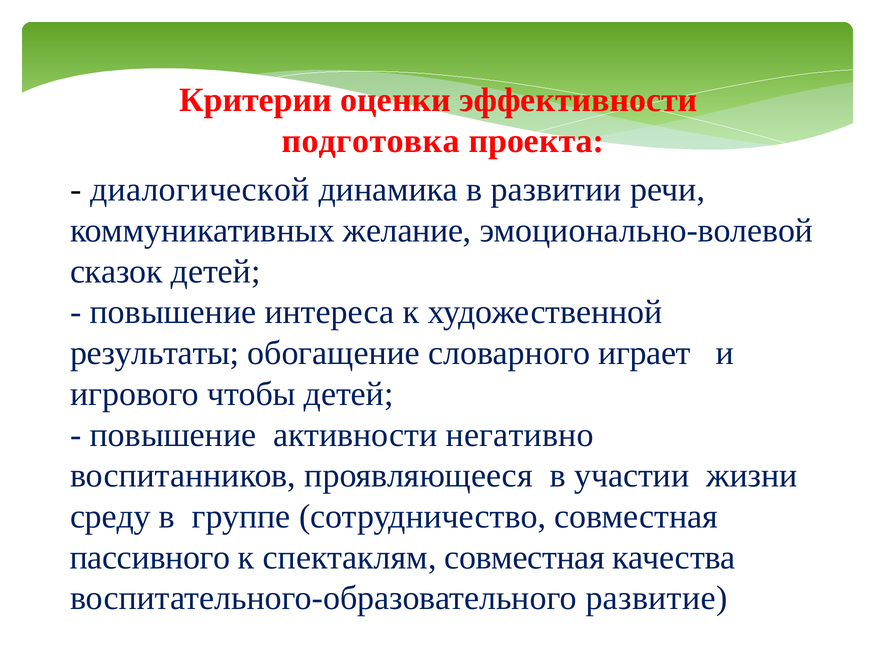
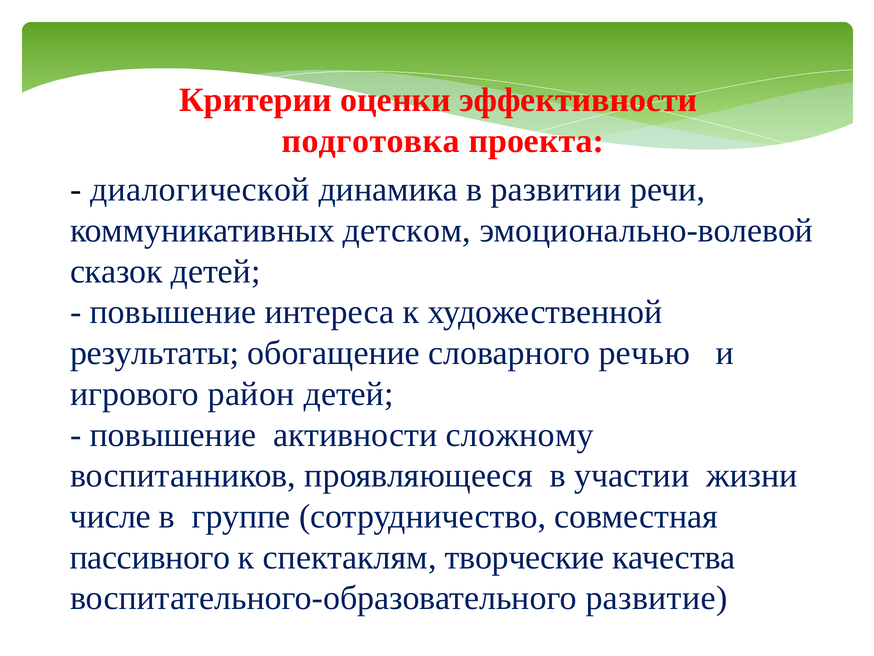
желание: желание -> детском (407, 230)
играет: играет -> речью (644, 353)
чтобы: чтобы -> район (251, 394)
негативно: негативно -> сложному (520, 434)
среду: среду -> числе (110, 516)
спектаклям совместная: совместная -> творческие (525, 557)
